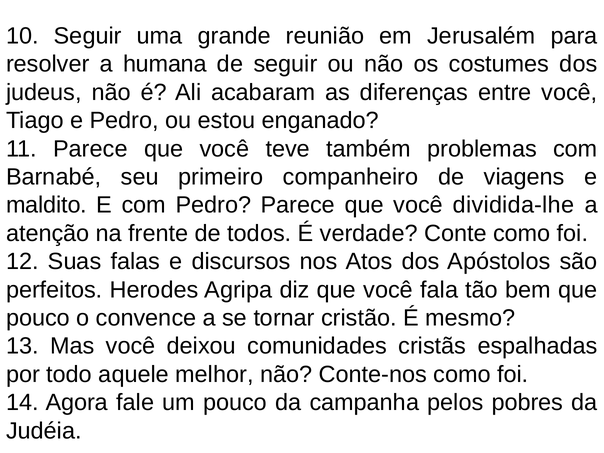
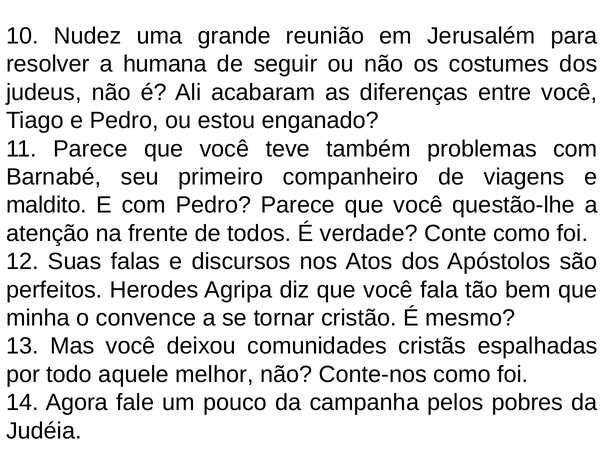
10 Seguir: Seguir -> Nudez (88, 36)
dividida-lhe: dividida-lhe -> questão-lhe (514, 205)
pouco: pouco -> minha (38, 318)
